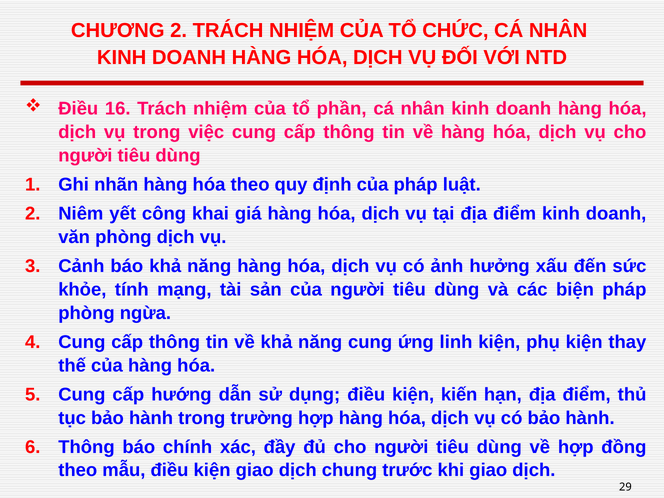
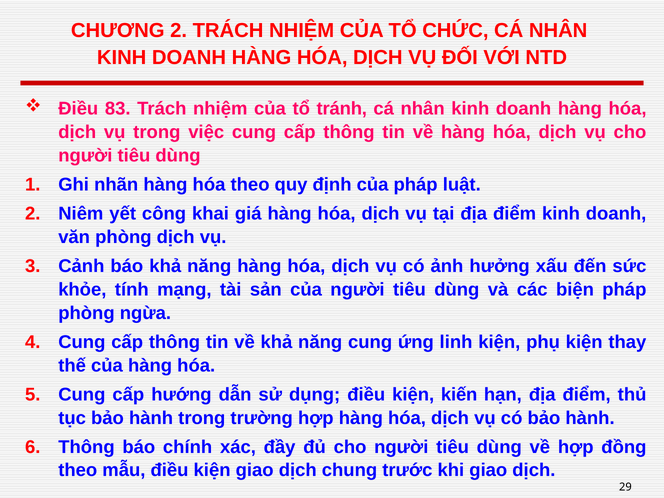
16: 16 -> 83 (118, 109)
phần: phần -> tránh (342, 109)
